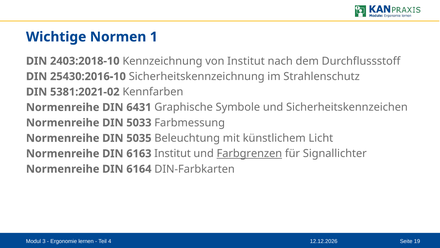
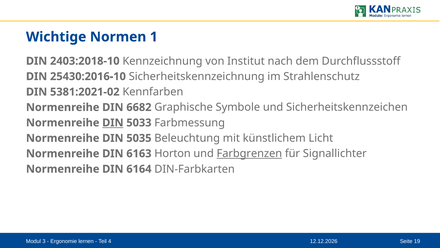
6431: 6431 -> 6682 (139, 107)
DIN underline: none -> present (113, 123)
6163 Institut: Institut -> Horton (173, 153)
